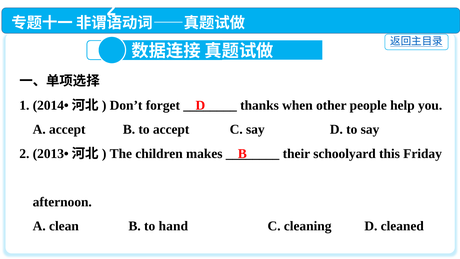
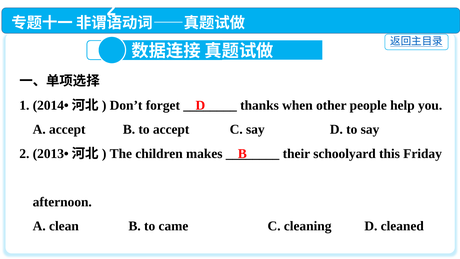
hand: hand -> came (173, 226)
